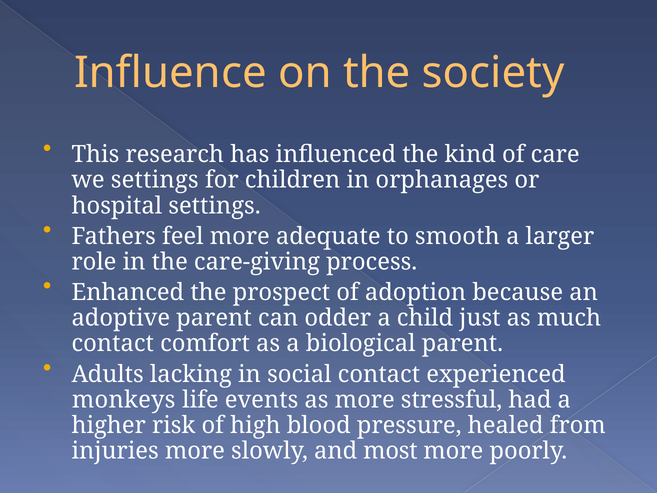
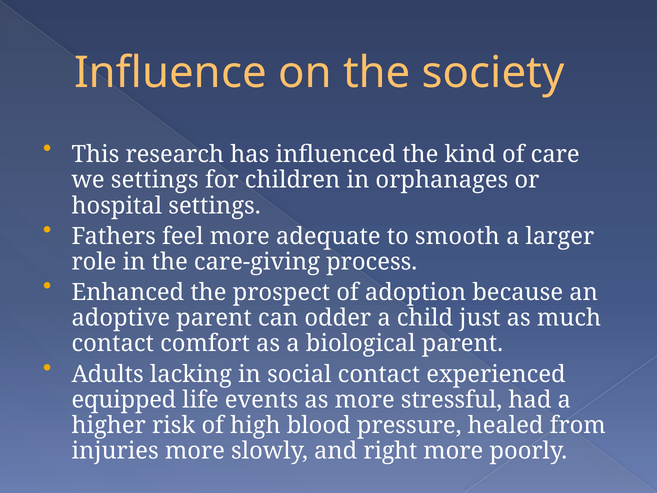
monkeys: monkeys -> equipped (124, 400)
most: most -> right (390, 451)
